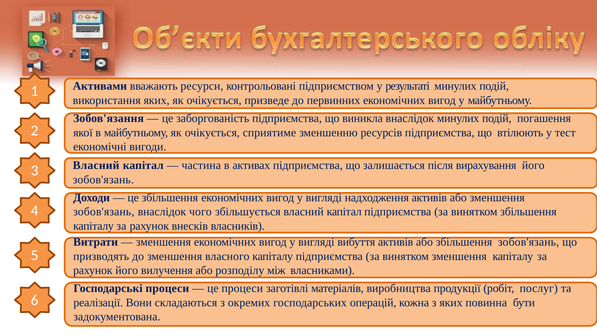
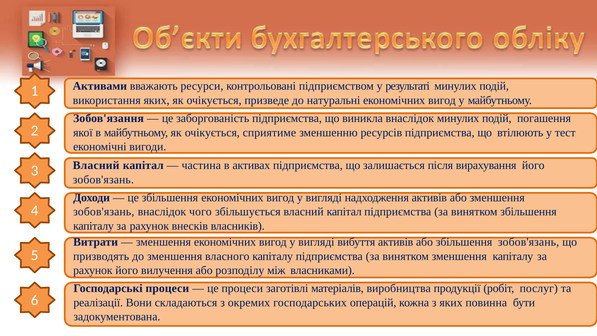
первинних: первинних -> натуральні (334, 100)
